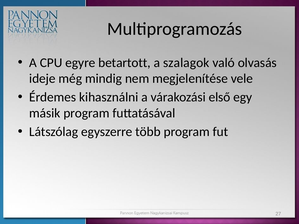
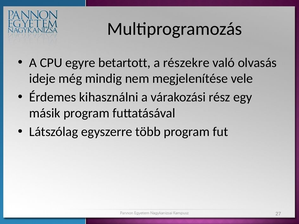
szalagok: szalagok -> részekre (186, 63)
első: első -> rész (219, 97)
